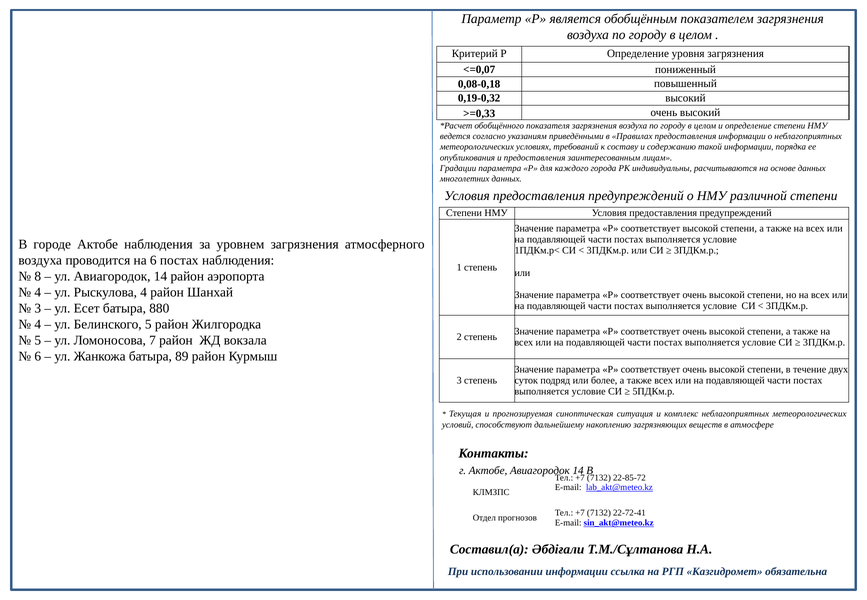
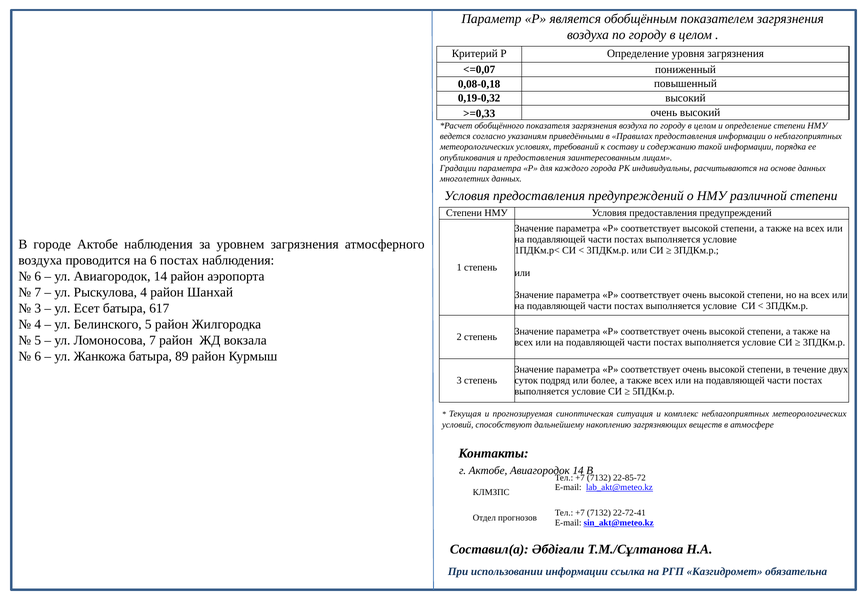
8: 8 -> 6 (38, 276)
4: 4 -> 7 (38, 292)
880: 880 -> 617 (159, 308)
